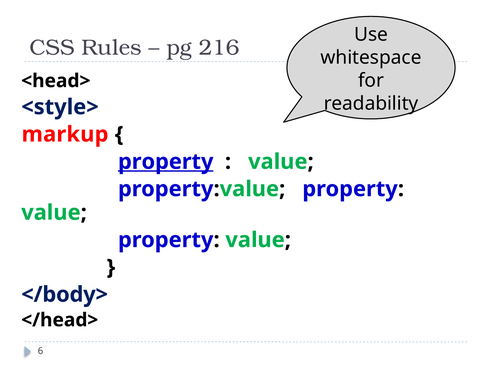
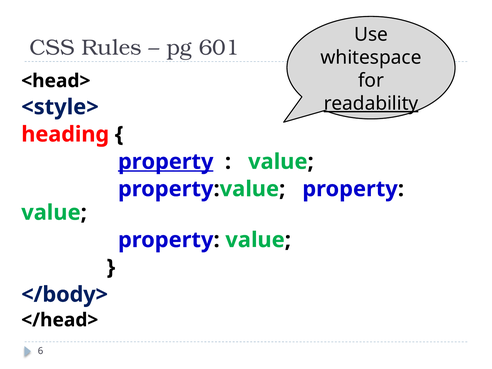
216: 216 -> 601 (219, 47)
readability underline: none -> present (371, 103)
markup: markup -> heading (65, 134)
